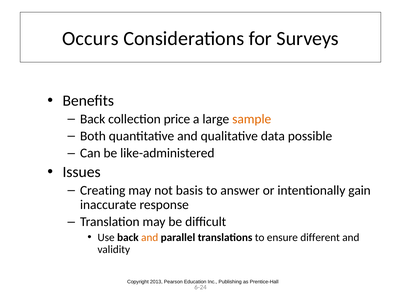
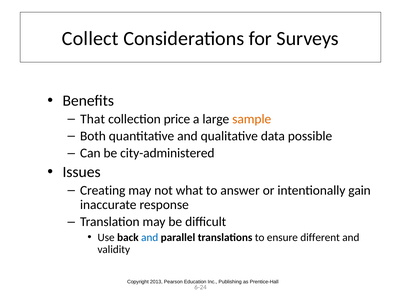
Occurs: Occurs -> Collect (90, 39)
Back: Back -> That (93, 119)
like-administered: like-administered -> city-administered (167, 153)
basis: basis -> what (189, 190)
and colour: orange -> blue (150, 237)
